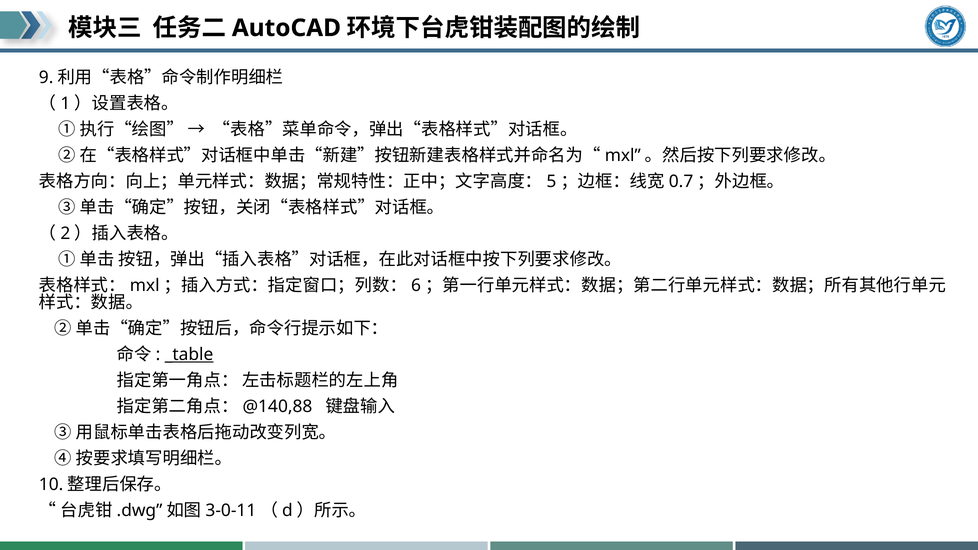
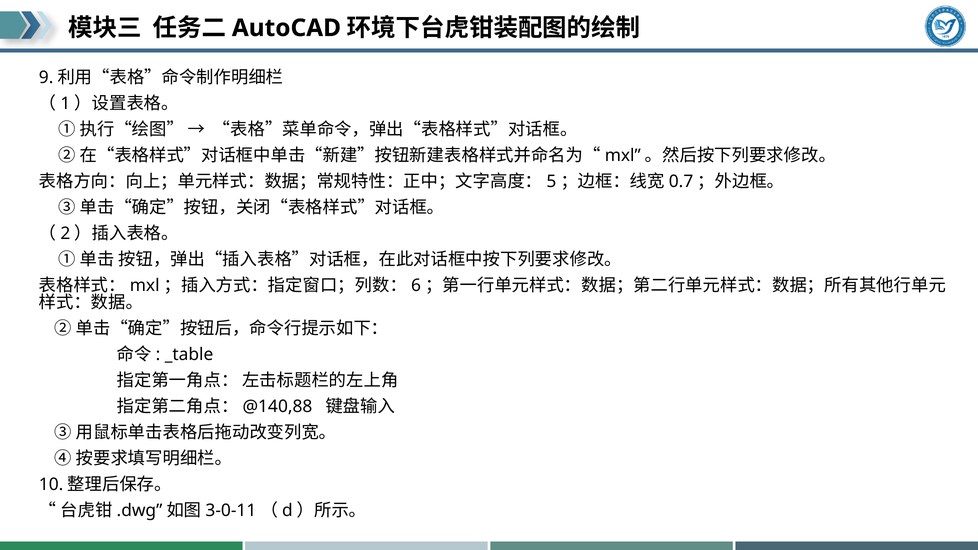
_table underline: present -> none (189, 355)
